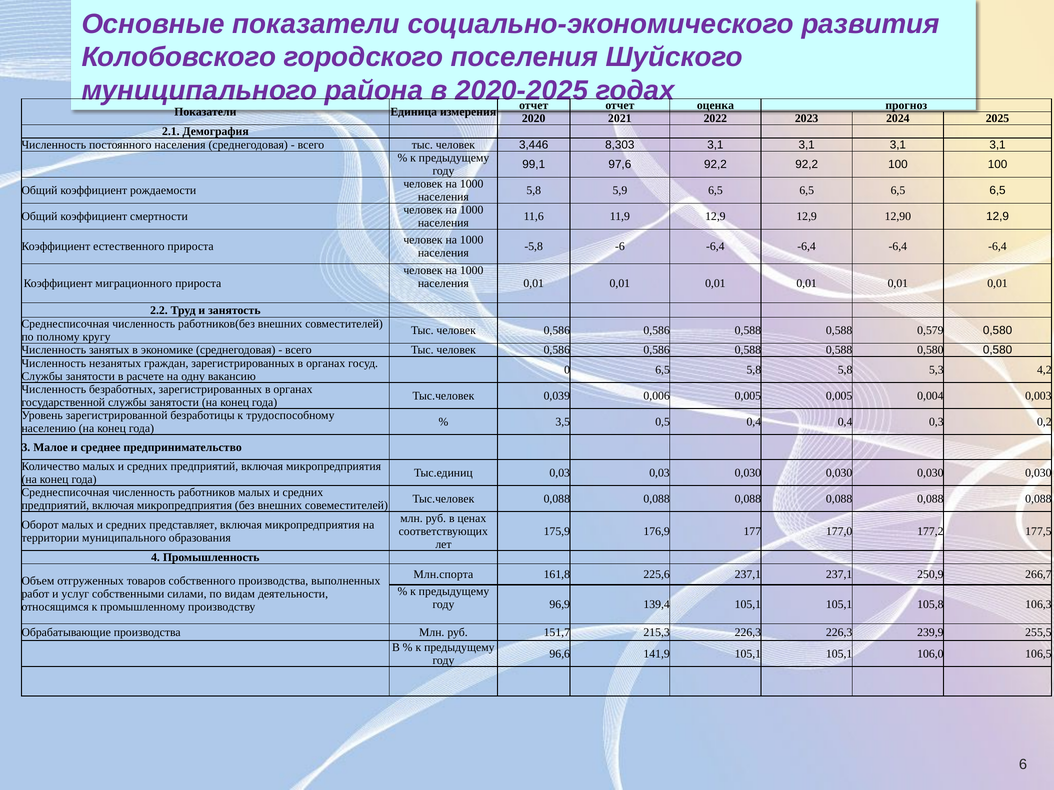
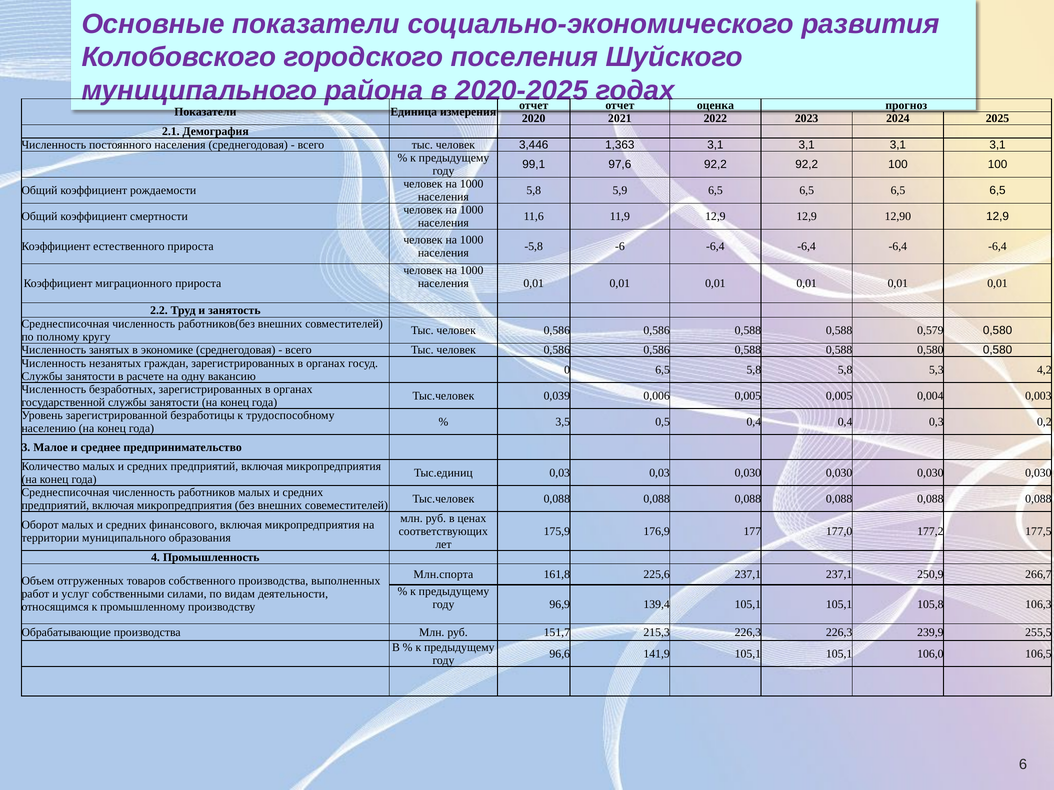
8,303: 8,303 -> 1,363 (620, 145)
представляет: представляет -> финансового (183, 525)
